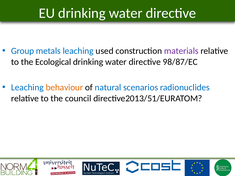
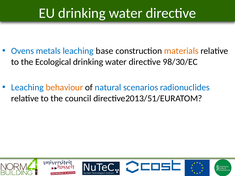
Group: Group -> Ovens (23, 51)
used: used -> base (105, 51)
materials colour: purple -> orange (181, 51)
98/87/EC: 98/87/EC -> 98/30/EC (180, 62)
